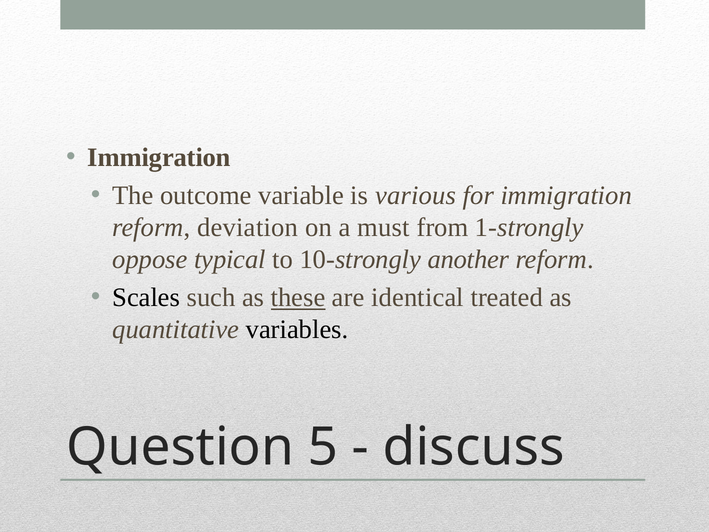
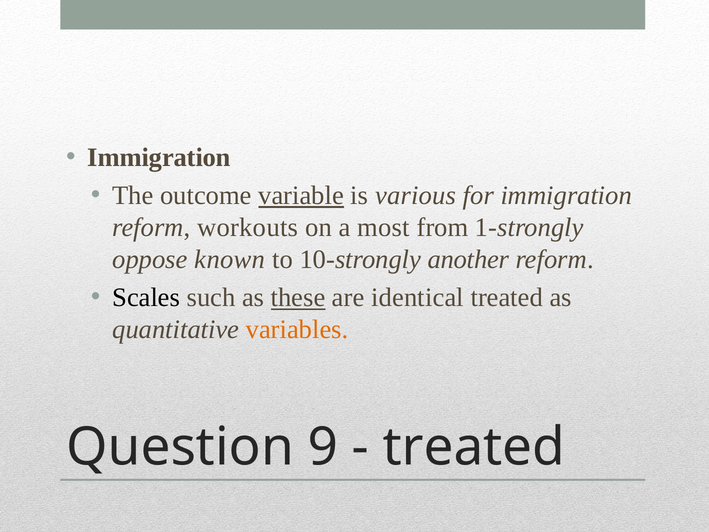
variable underline: none -> present (301, 195)
deviation: deviation -> workouts (248, 227)
must: must -> most (383, 227)
typical: typical -> known (230, 259)
variables colour: black -> orange (297, 330)
5: 5 -> 9 (323, 447)
discuss: discuss -> treated (474, 447)
